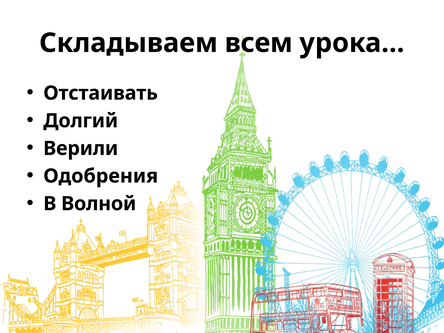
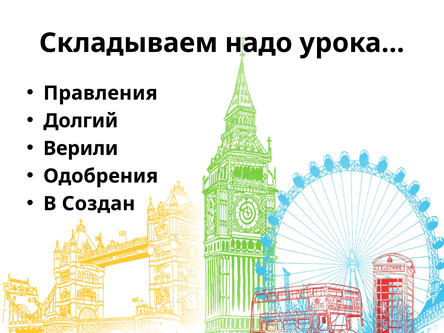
всем: всем -> надо (259, 43)
Отстаивать: Отстаивать -> Правления (100, 93)
Волной: Волной -> Создан (99, 204)
